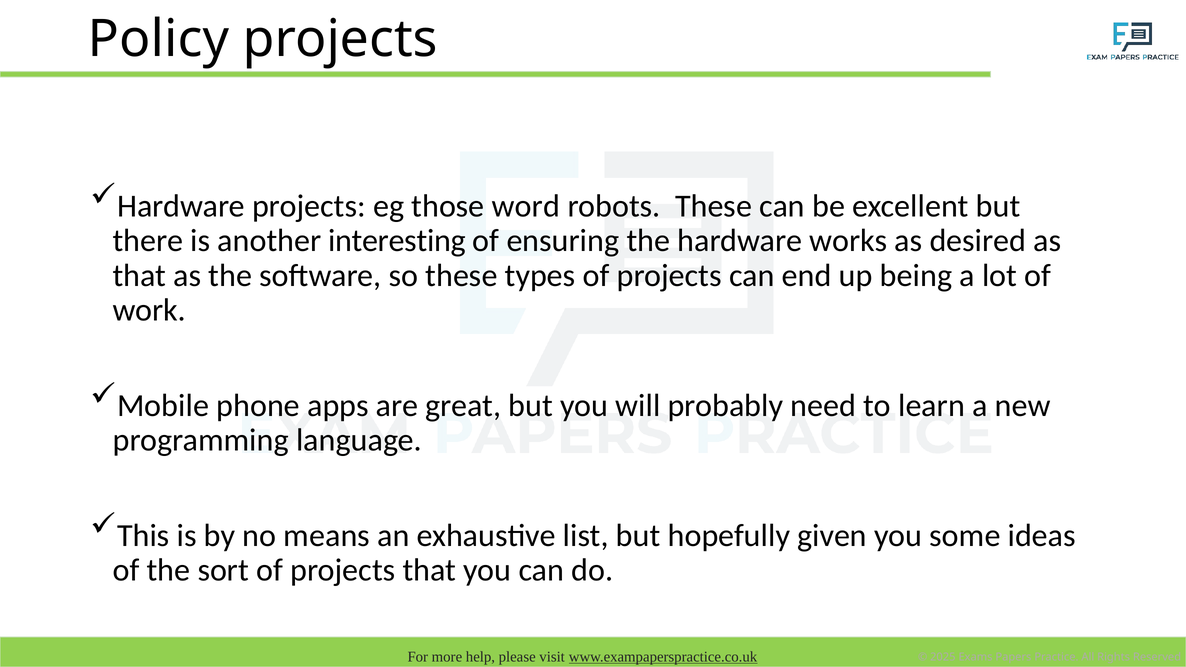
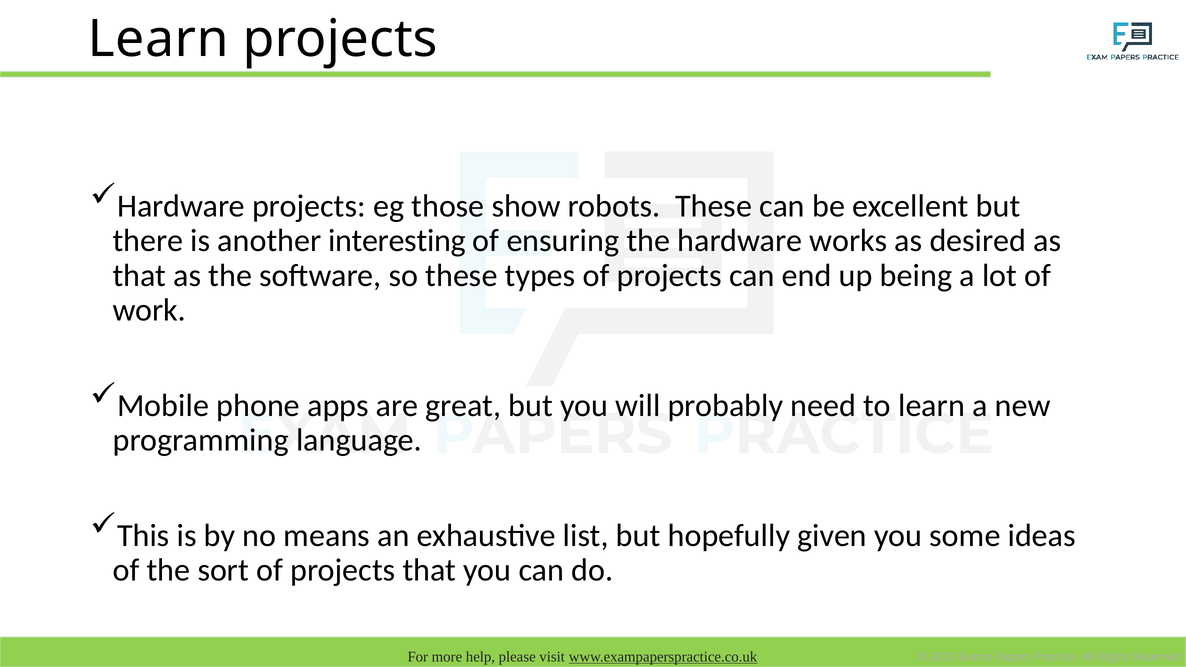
Policy: Policy -> Learn (158, 39)
word: word -> show (526, 206)
